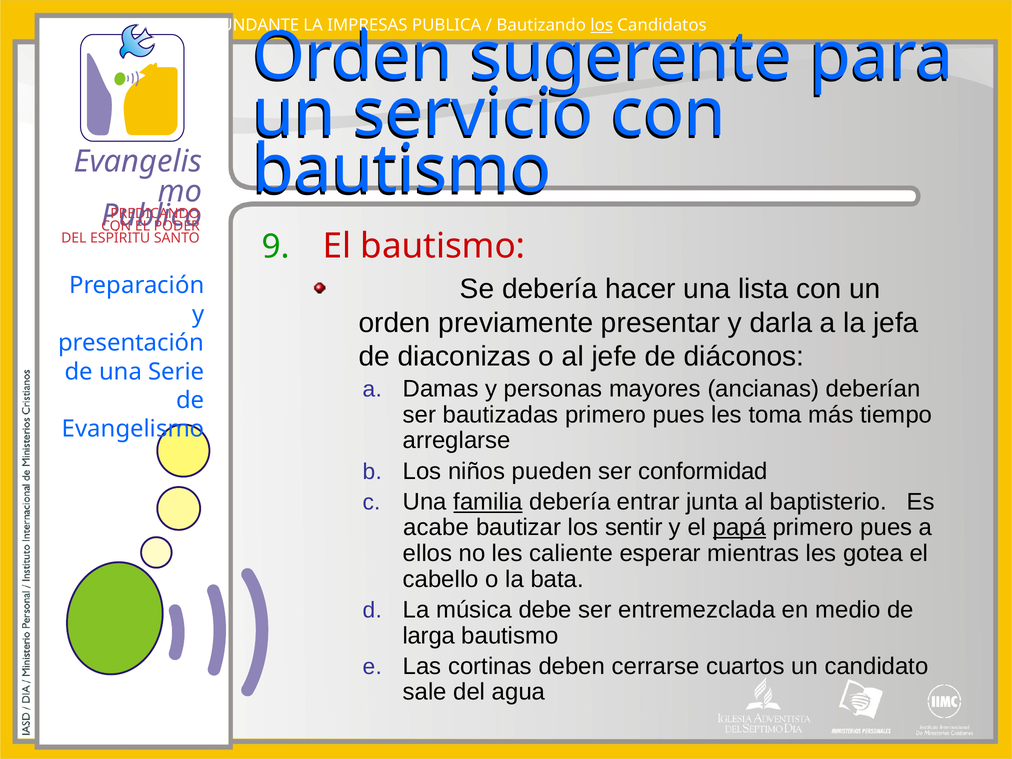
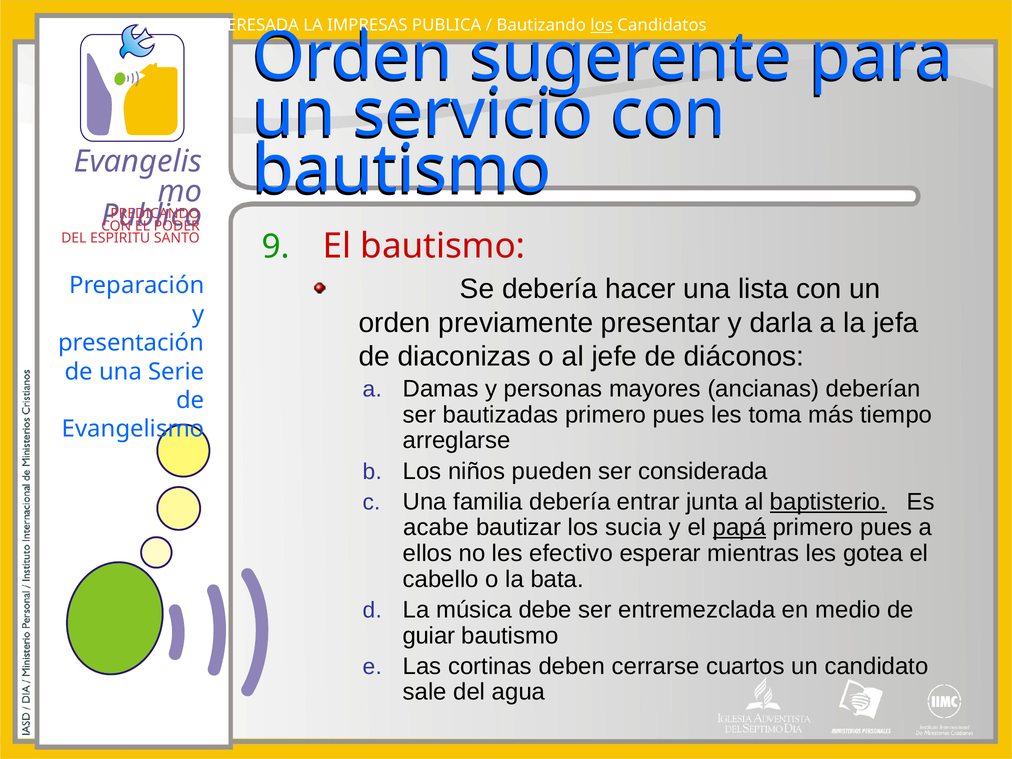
ABUNDANTE: ABUNDANTE -> INTERESADA (249, 25)
conformidad: conformidad -> considerada (703, 471)
familia underline: present -> none (488, 502)
baptisterio underline: none -> present (828, 502)
sentir: sentir -> sucia (634, 528)
caliente: caliente -> efectivo (571, 553)
larga: larga -> guiar (429, 636)
